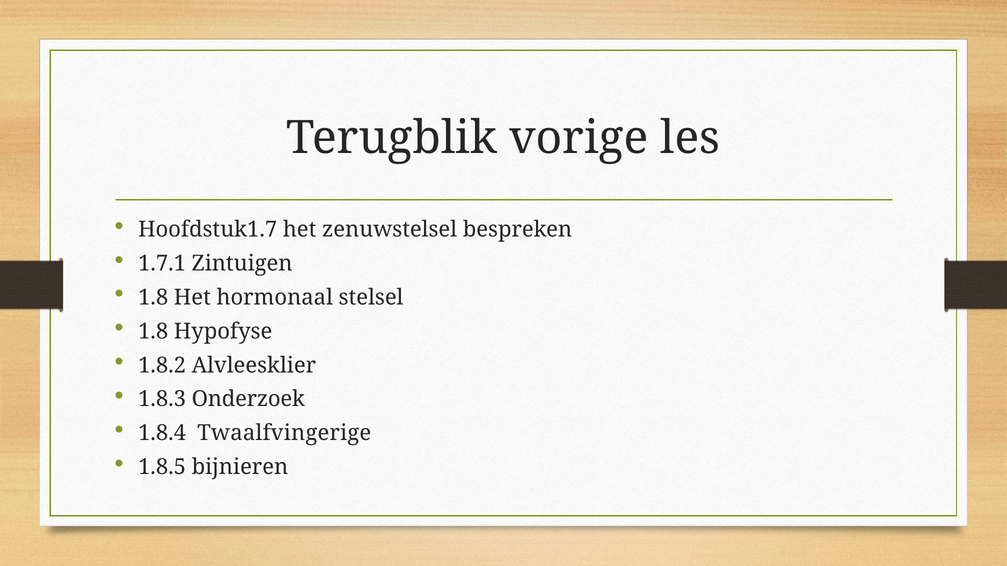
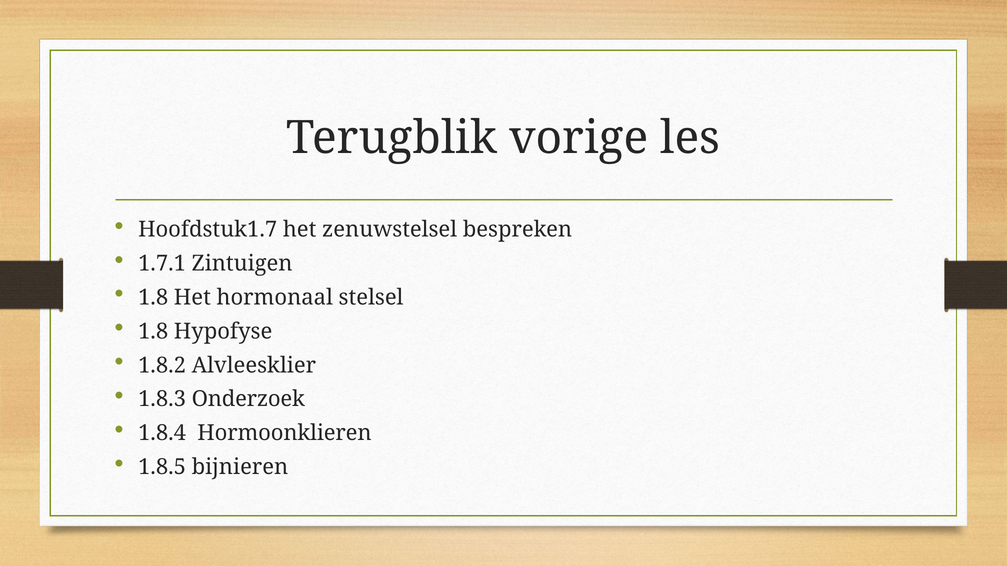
Twaalfvingerige: Twaalfvingerige -> Hormoonklieren (284, 433)
